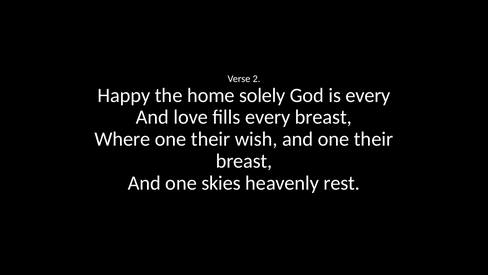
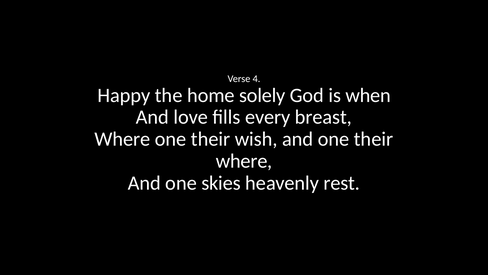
2: 2 -> 4 (257, 79)
is every: every -> when (368, 95)
breast: breast -> where (244, 161)
